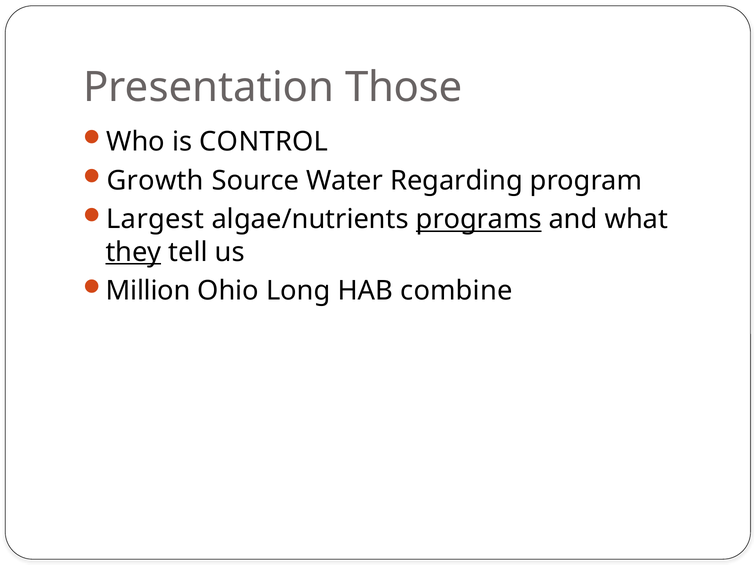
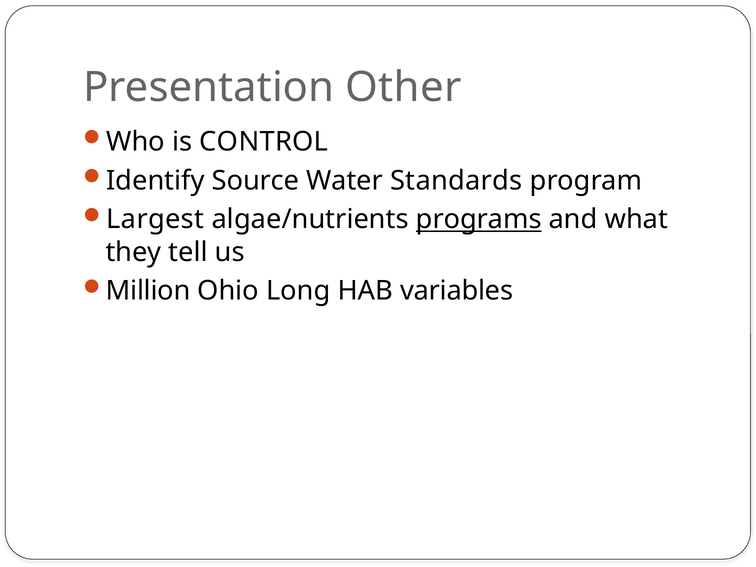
Those: Those -> Other (403, 87)
Growth: Growth -> Identify (155, 181)
Regarding: Regarding -> Standards (456, 181)
they underline: present -> none (134, 252)
combine: combine -> variables (457, 291)
